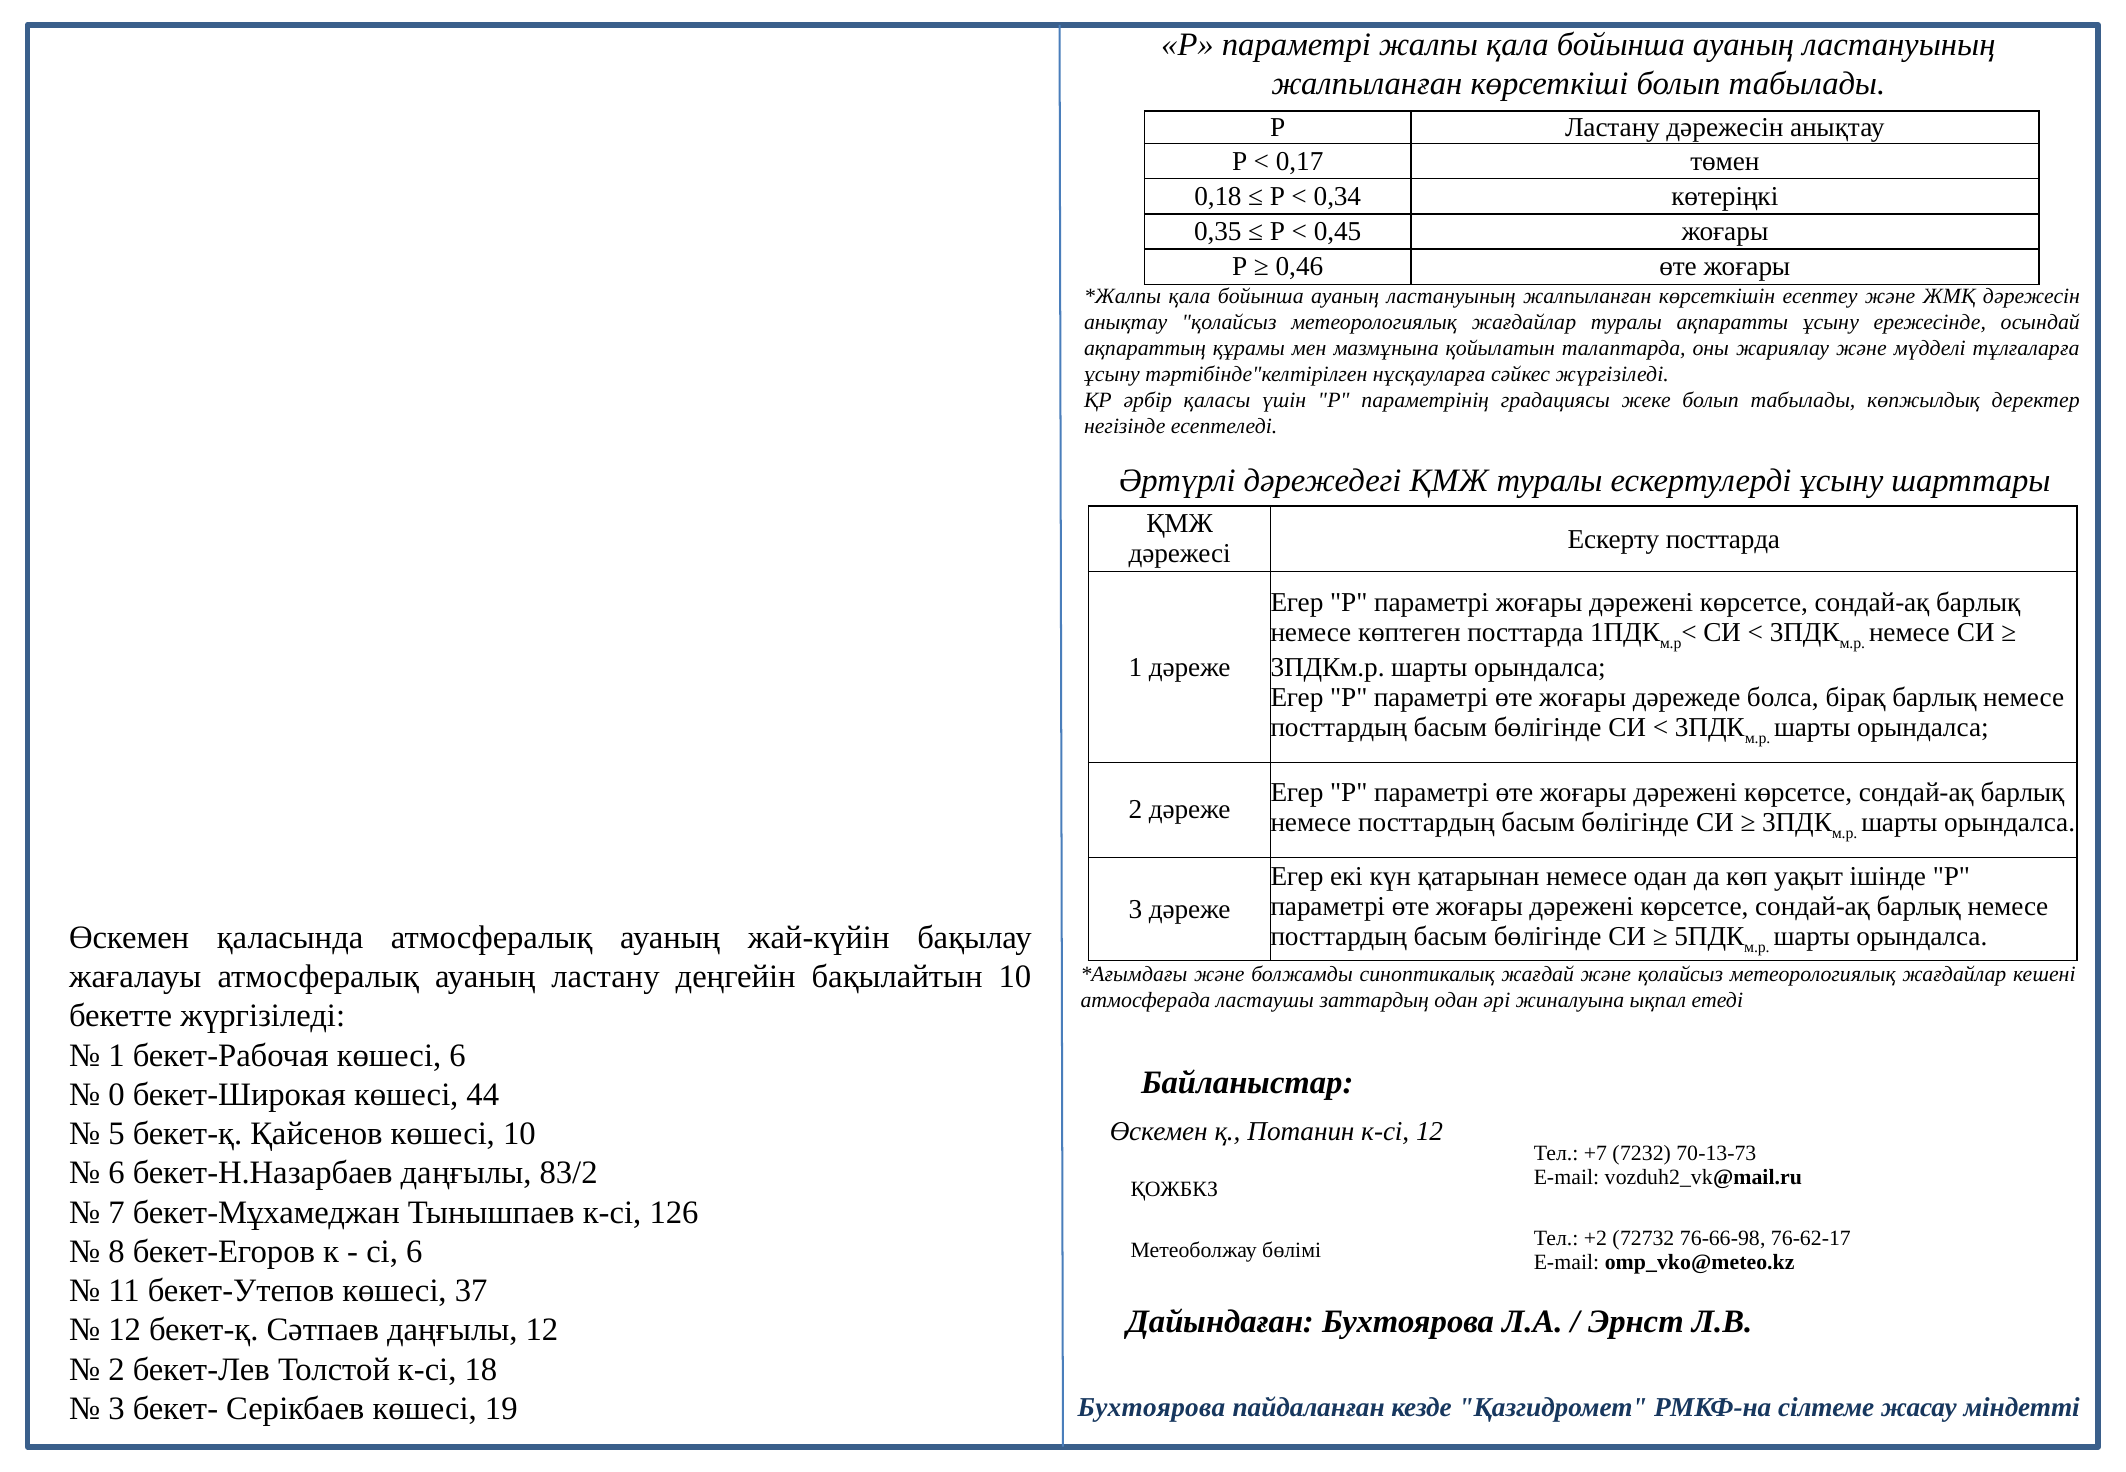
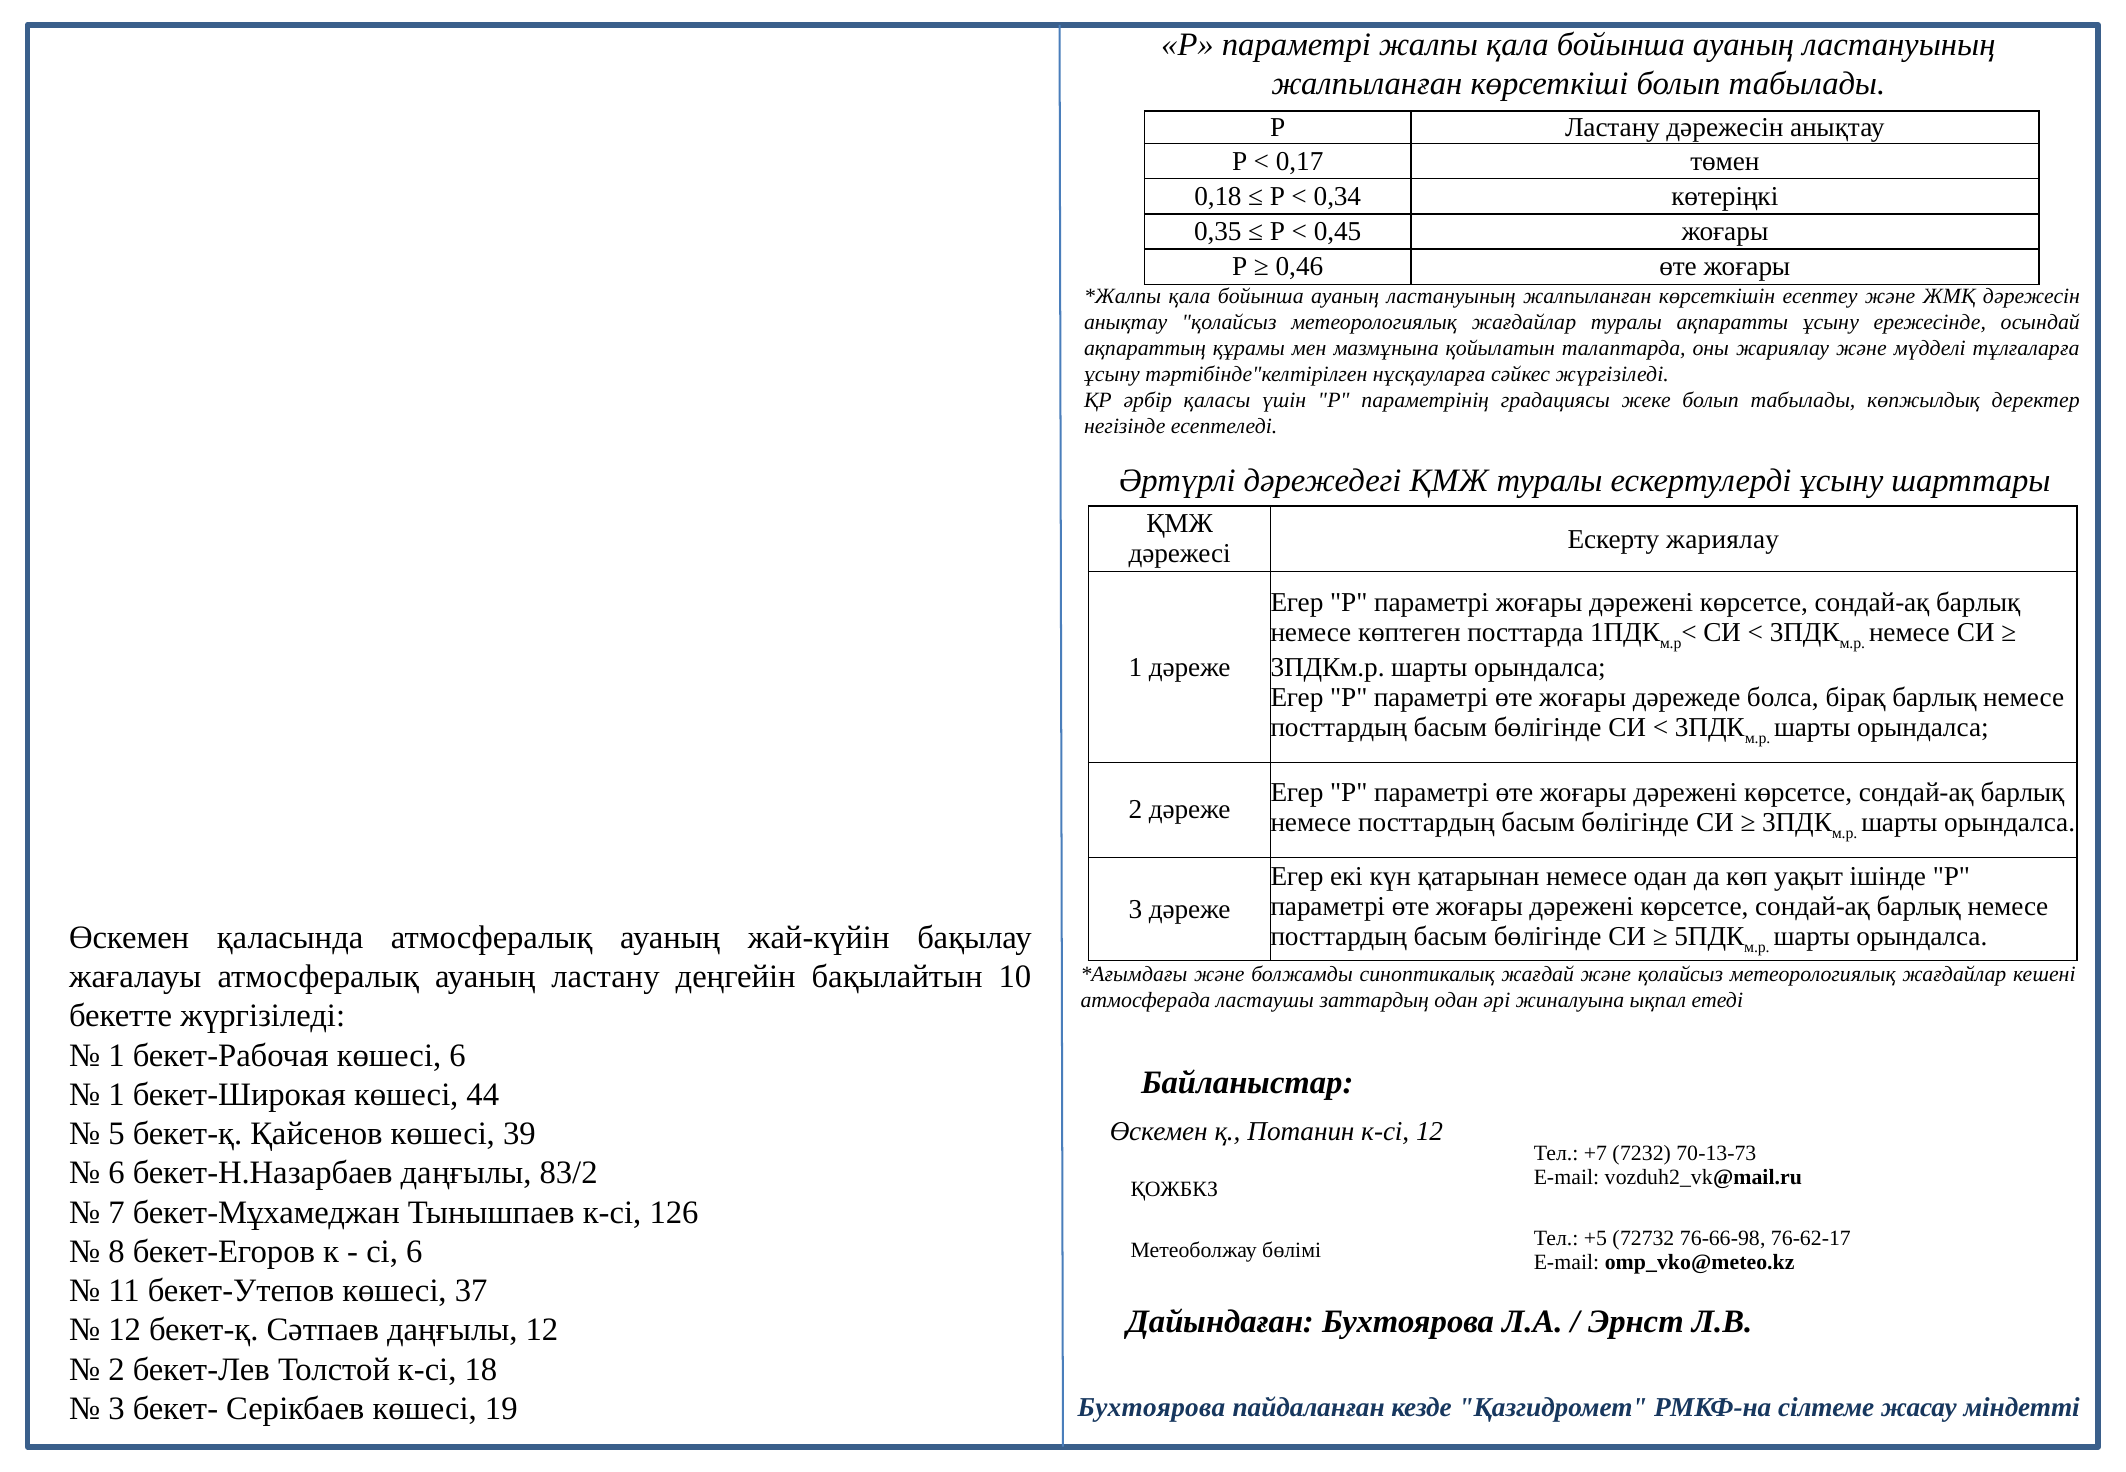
Ескерту посттарда: посттарда -> жариялау (1723, 539)
0: 0 -> 1 (116, 1094)
көшесі 10: 10 -> 39 (519, 1134)
+2: +2 -> +5 (1595, 1238)
